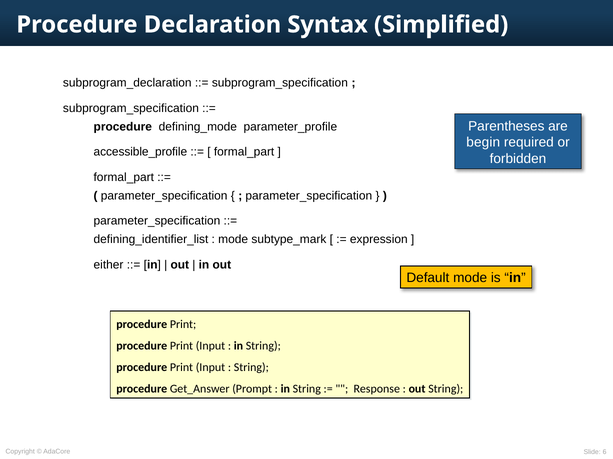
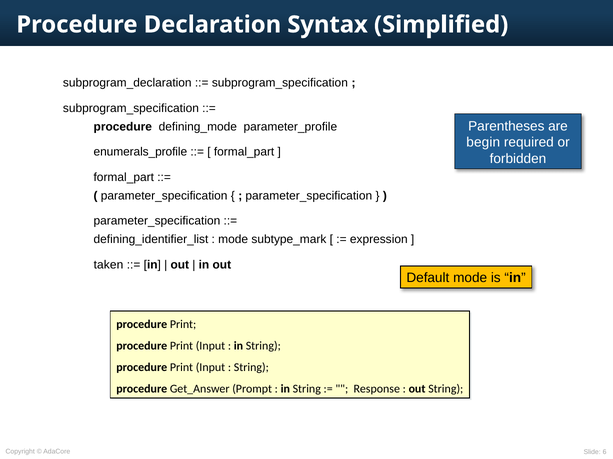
accessible_profile: accessible_profile -> enumerals_profile (140, 152)
either: either -> taken (108, 265)
